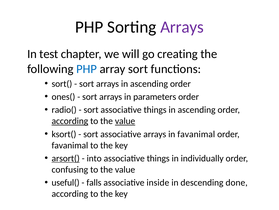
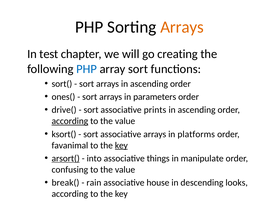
Arrays colour: purple -> orange (182, 27)
radio(: radio( -> drive( (64, 109)
sort associative things: things -> prints (155, 109)
value underline: present -> none (125, 121)
in favanimal: favanimal -> platforms (196, 134)
key underline: none -> present (121, 145)
individually: individually -> manipulate (202, 158)
useful(: useful( -> break( (65, 182)
falls: falls -> rain (94, 182)
inside: inside -> house (158, 182)
done: done -> looks (237, 182)
